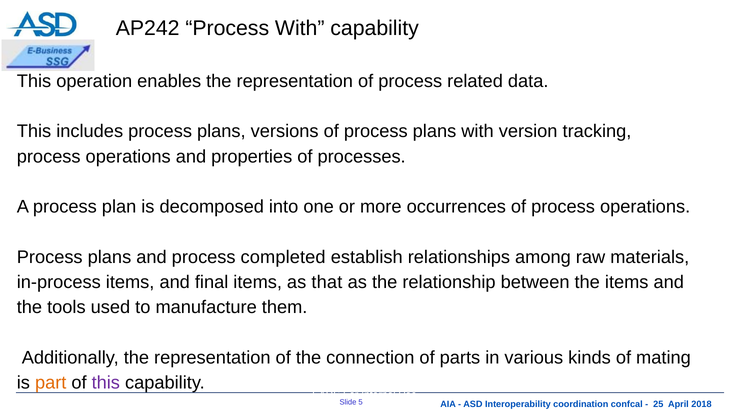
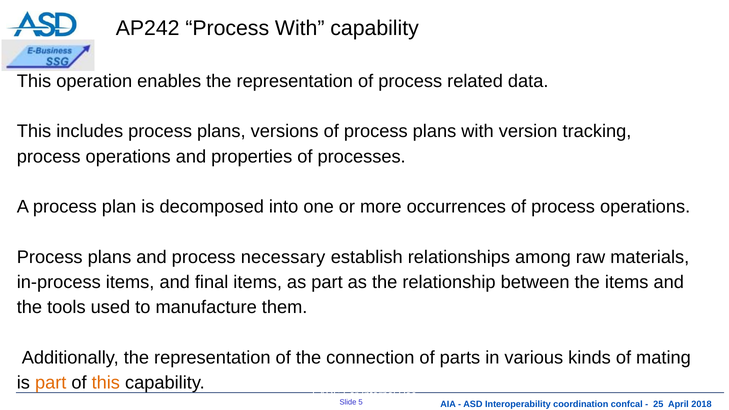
completed: completed -> necessary (283, 257)
as that: that -> part (327, 282)
this colour: purple -> orange (106, 383)
